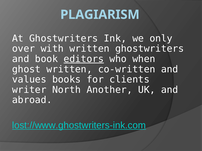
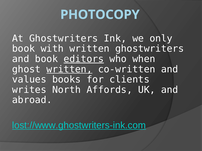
PLAGIARISM: PLAGIARISM -> PHOTOCOPY (100, 15)
over: over -> book (24, 49)
written underline: none -> present (69, 69)
writer: writer -> writes (29, 90)
Another: Another -> Affords (109, 90)
